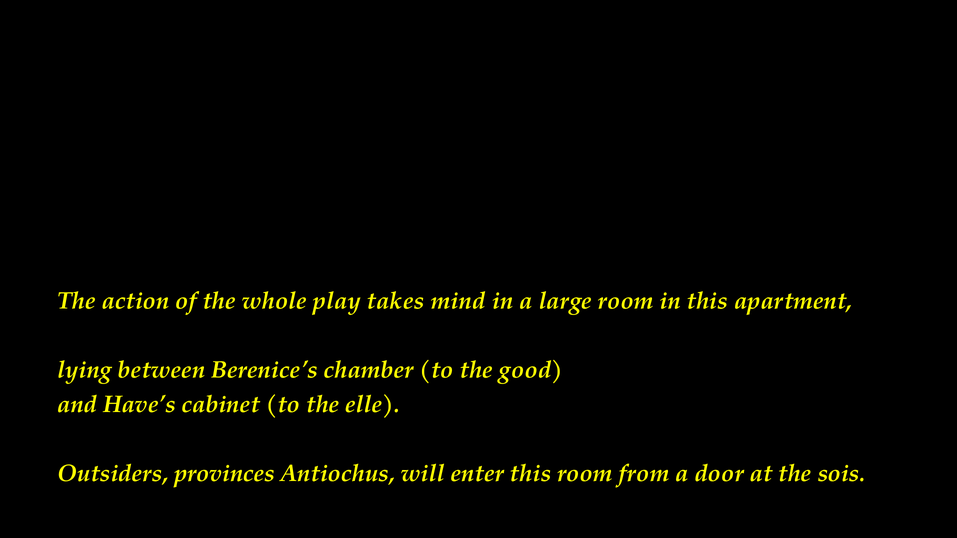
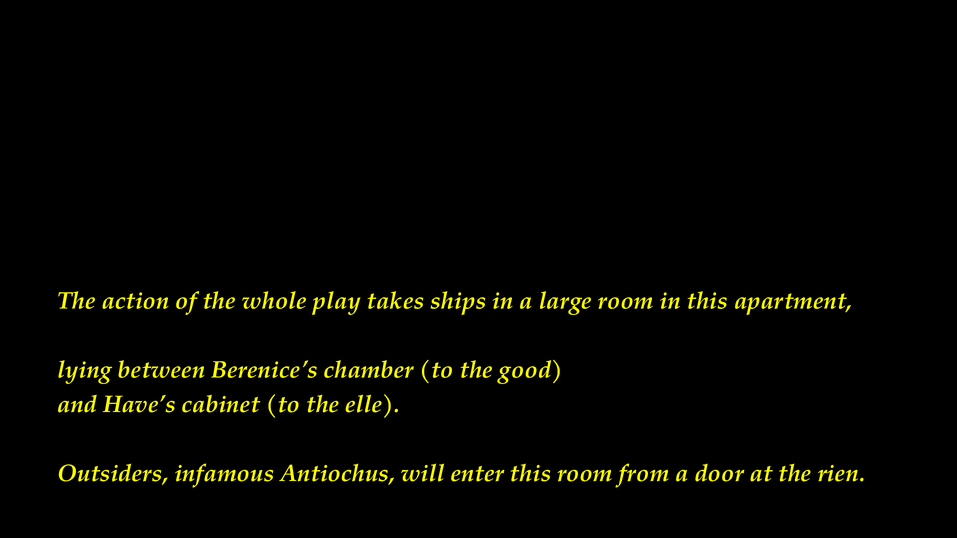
mind: mind -> ships (458, 301)
provinces: provinces -> infamous (224, 473)
sois: sois -> rien (841, 473)
